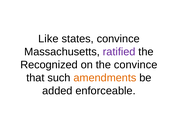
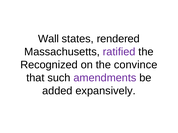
Like: Like -> Wall (48, 39)
states convince: convince -> rendered (118, 39)
amendments colour: orange -> purple (105, 78)
enforceable: enforceable -> expansively (106, 91)
